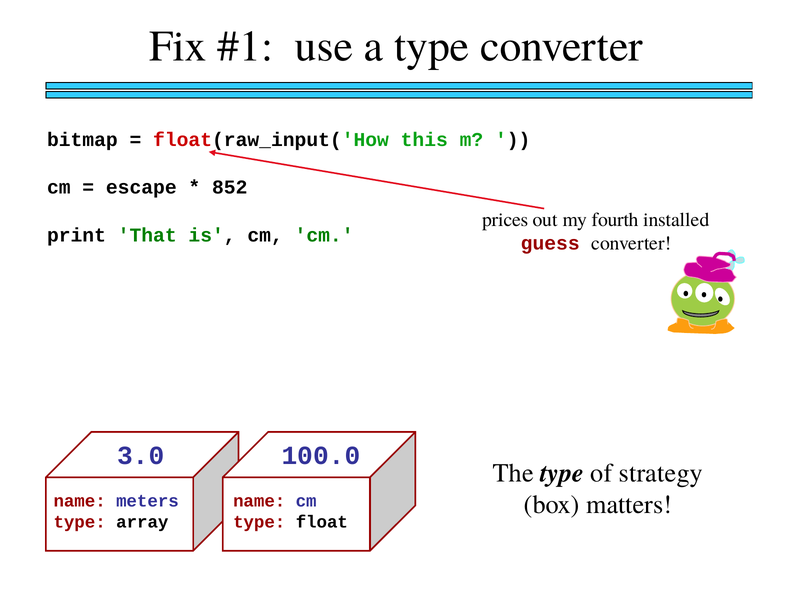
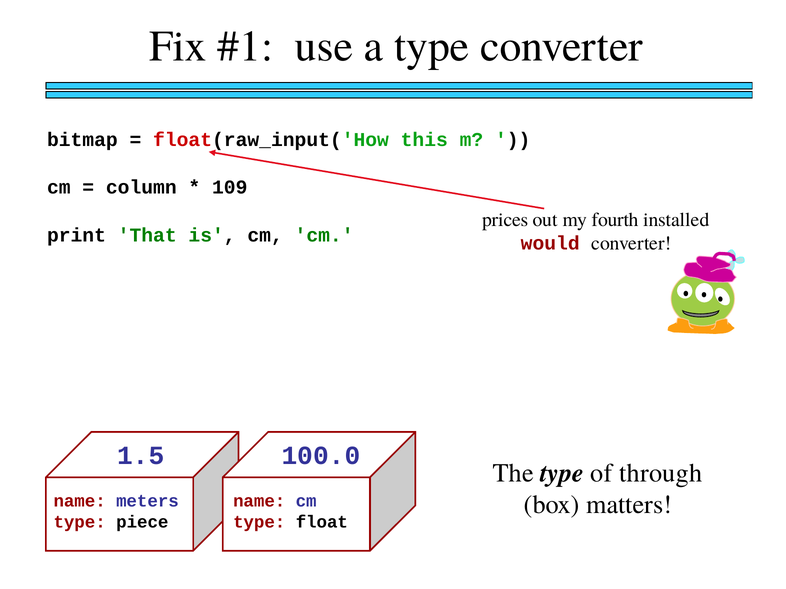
escape: escape -> column (141, 188)
852: 852 -> 109 (230, 188)
guess: guess -> would (550, 244)
3.0: 3.0 -> 1.5 (141, 456)
strategy: strategy -> through (661, 473)
array: array -> piece (142, 522)
